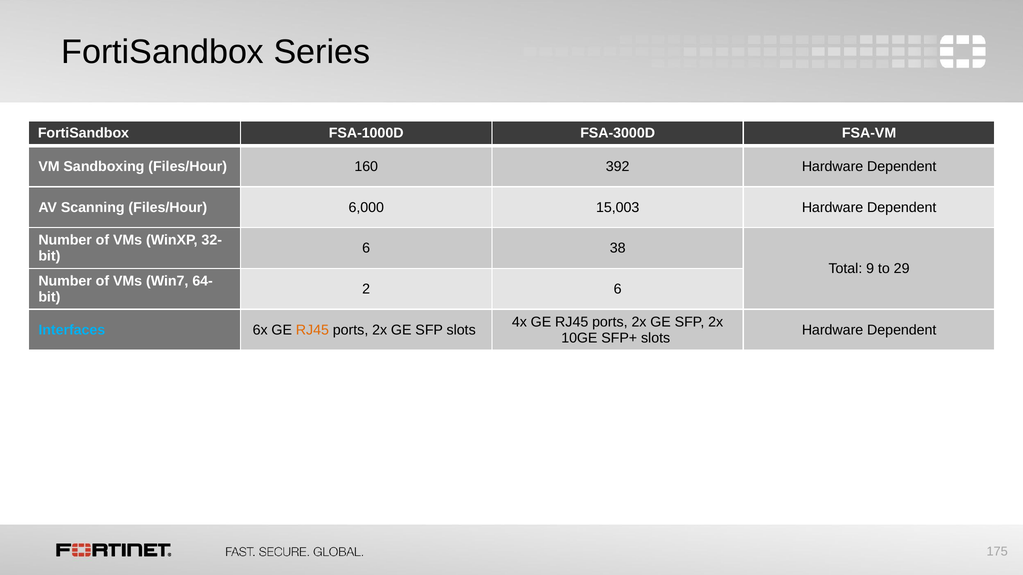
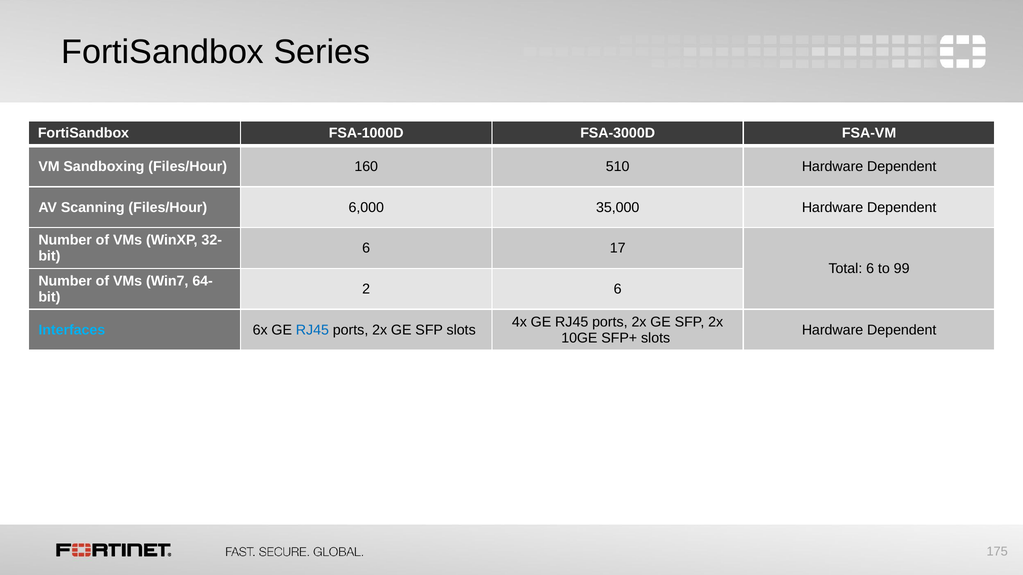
392: 392 -> 510 (618, 167)
15,003: 15,003 -> 35,000 (618, 207)
38: 38 -> 17 (618, 248)
Total 9: 9 -> 6 (870, 269)
29: 29 -> 99 (902, 269)
RJ45 colour: orange -> blue (312, 330)
